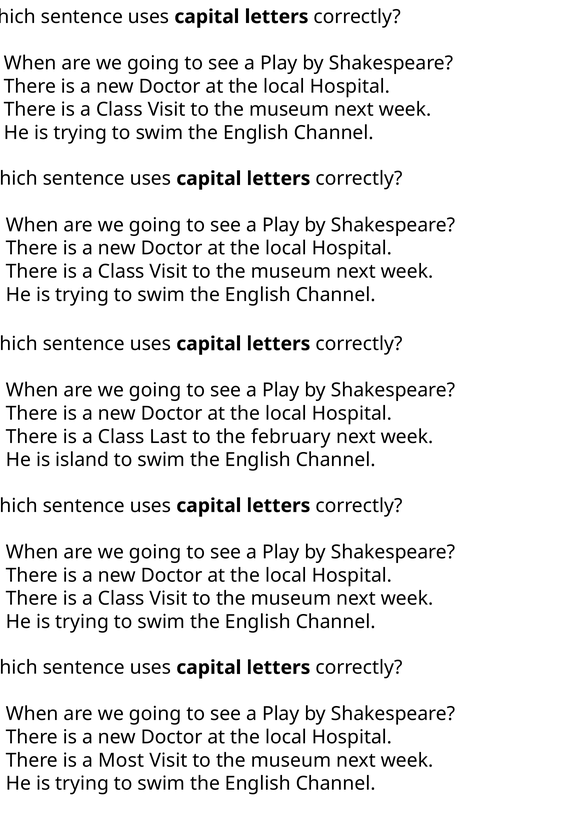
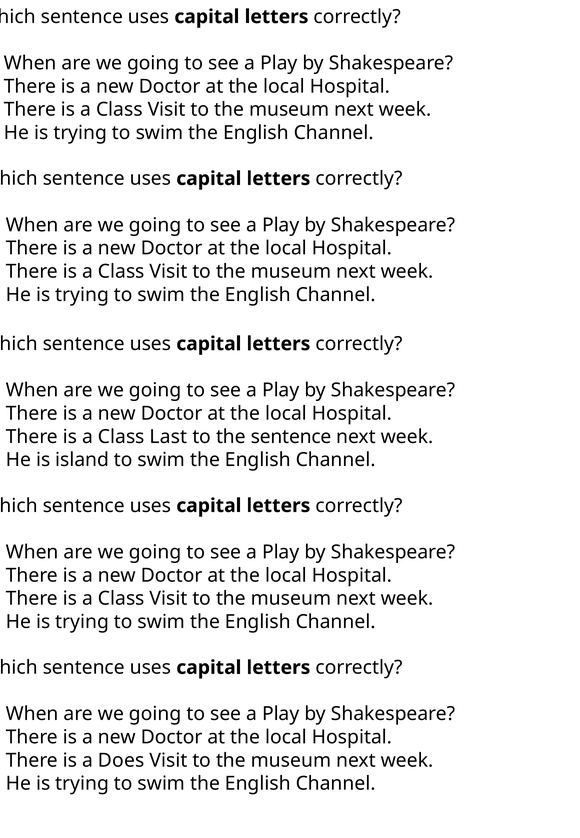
the february: february -> sentence (291, 437)
Most: Most -> Does (121, 760)
